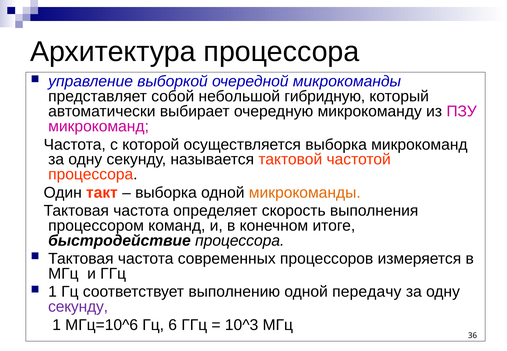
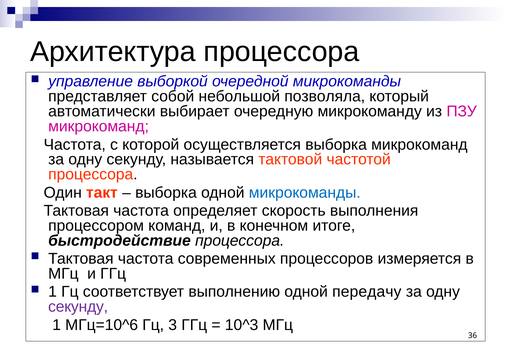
гибридную: гибридную -> позволяла (325, 96)
микрокоманды colour: orange -> blue (305, 193)
6: 6 -> 3 (173, 325)
